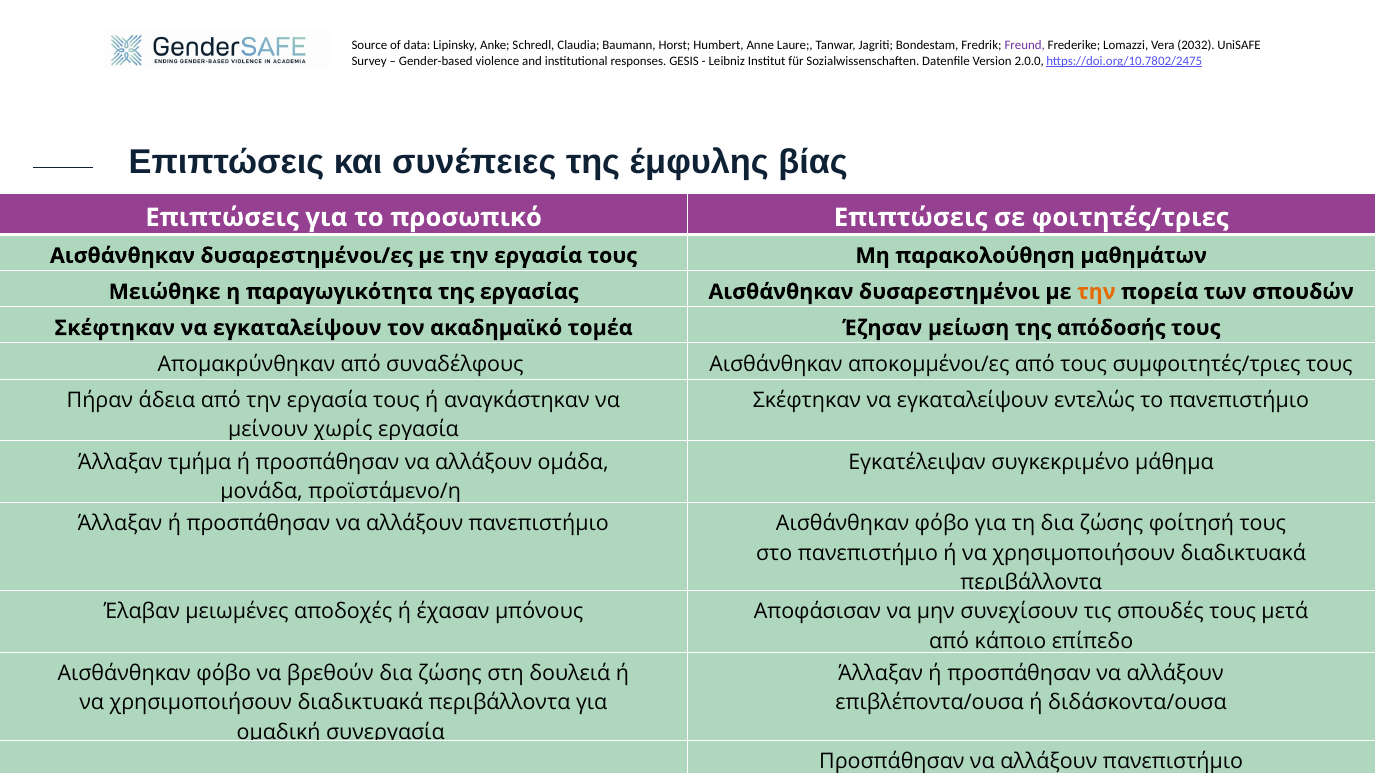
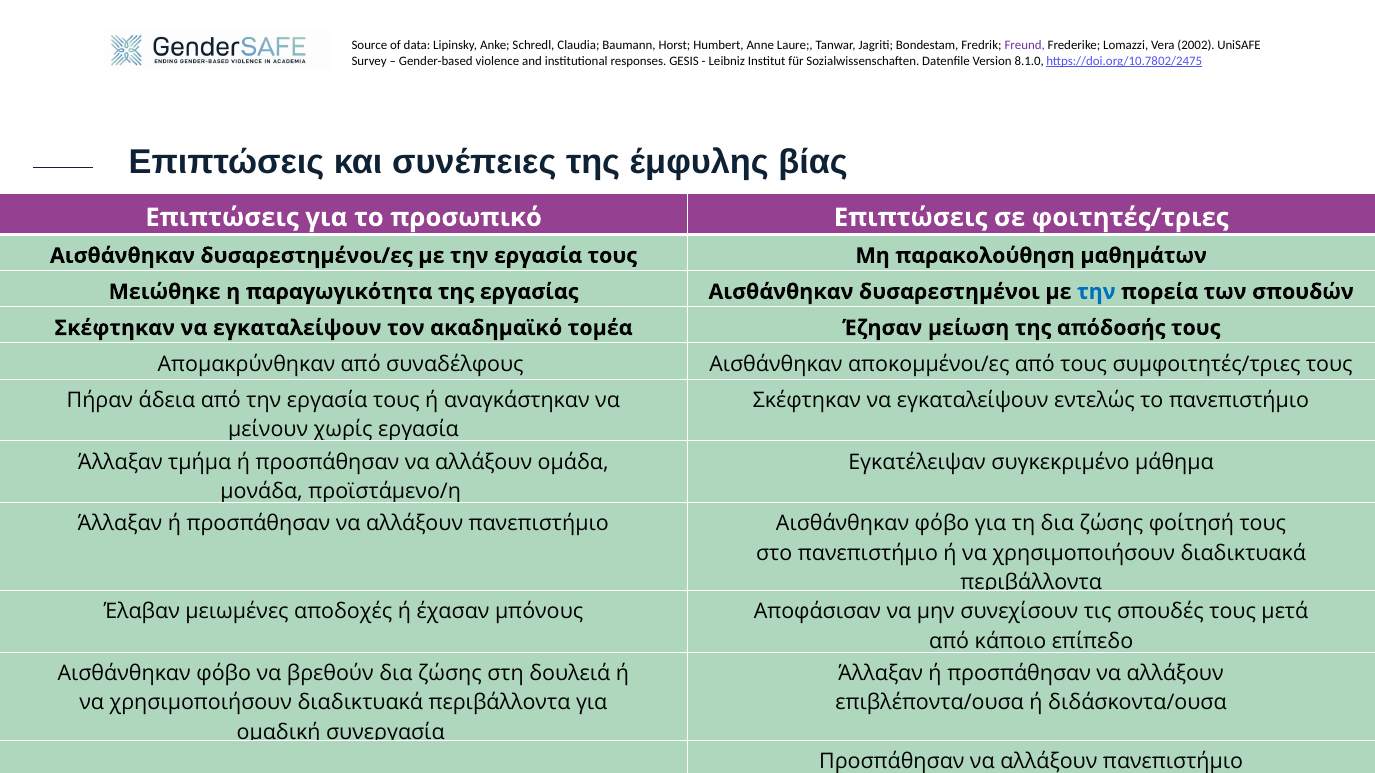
2032: 2032 -> 2002 (1196, 45)
2.0.0: 2.0.0 -> 8.1.0 (1029, 61)
την colour: orange -> blue (1096, 292)
